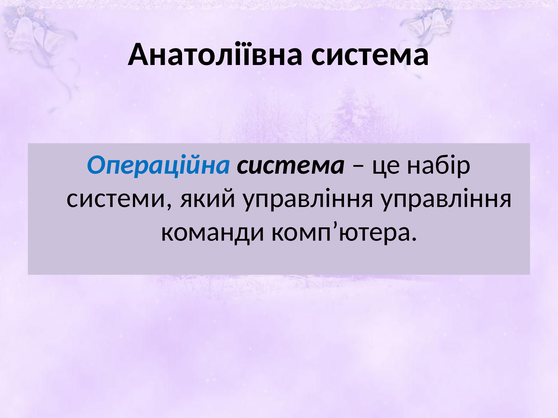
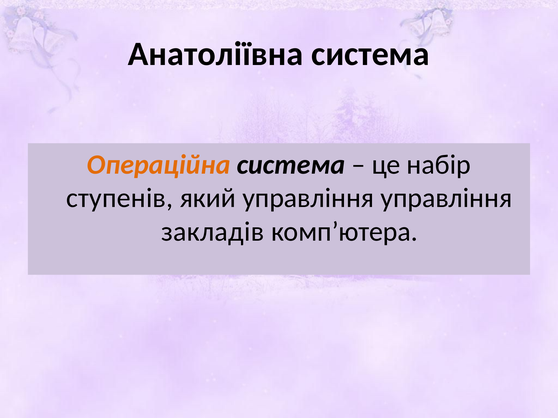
Операційна colour: blue -> orange (159, 165)
системи: системи -> ступенів (120, 198)
команди: команди -> закладів (213, 232)
